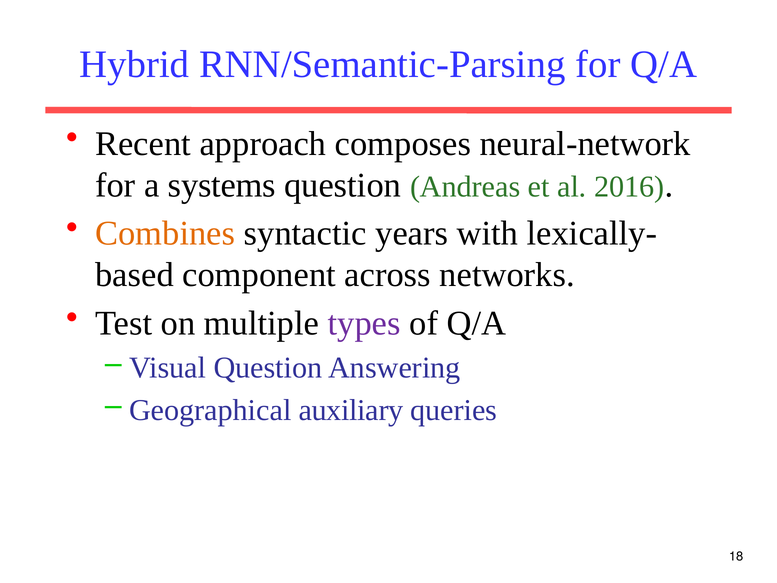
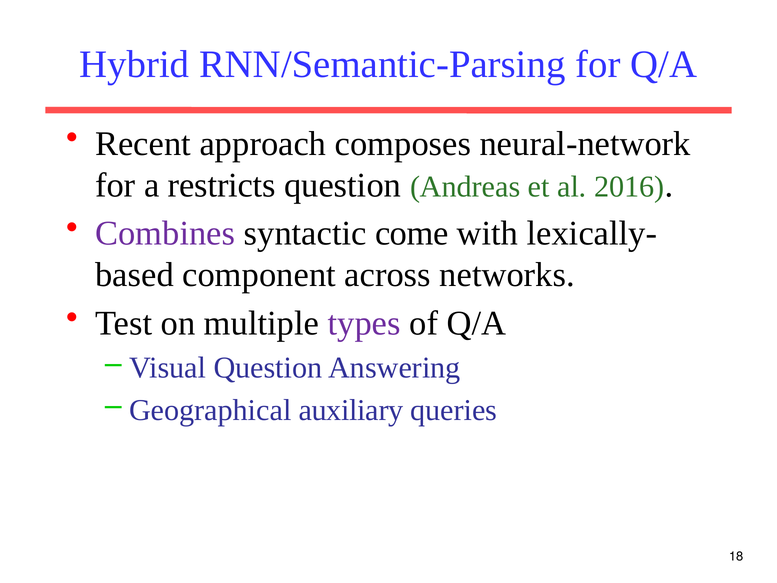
systems: systems -> restricts (222, 185)
Combines colour: orange -> purple (165, 233)
years: years -> come (412, 233)
